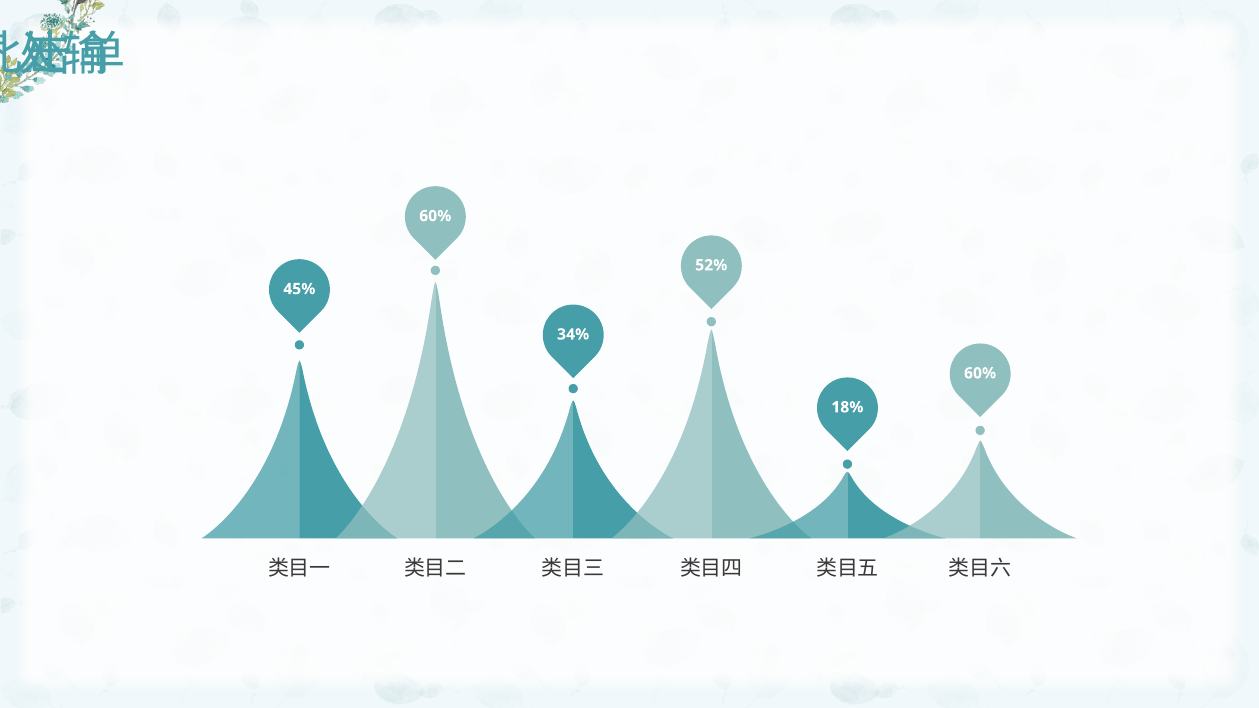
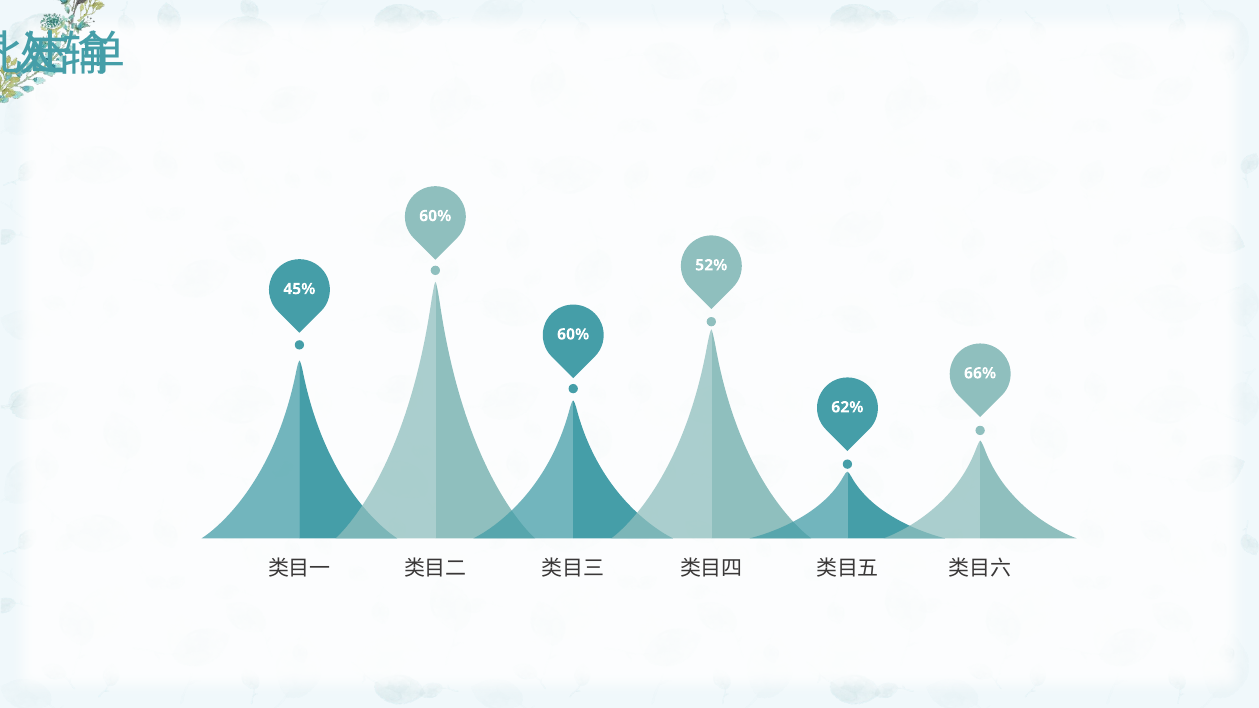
34%: 34% -> 60% (573, 334)
60%: 60% -> 66% (980, 373)
18%: 18% -> 62% (847, 407)
